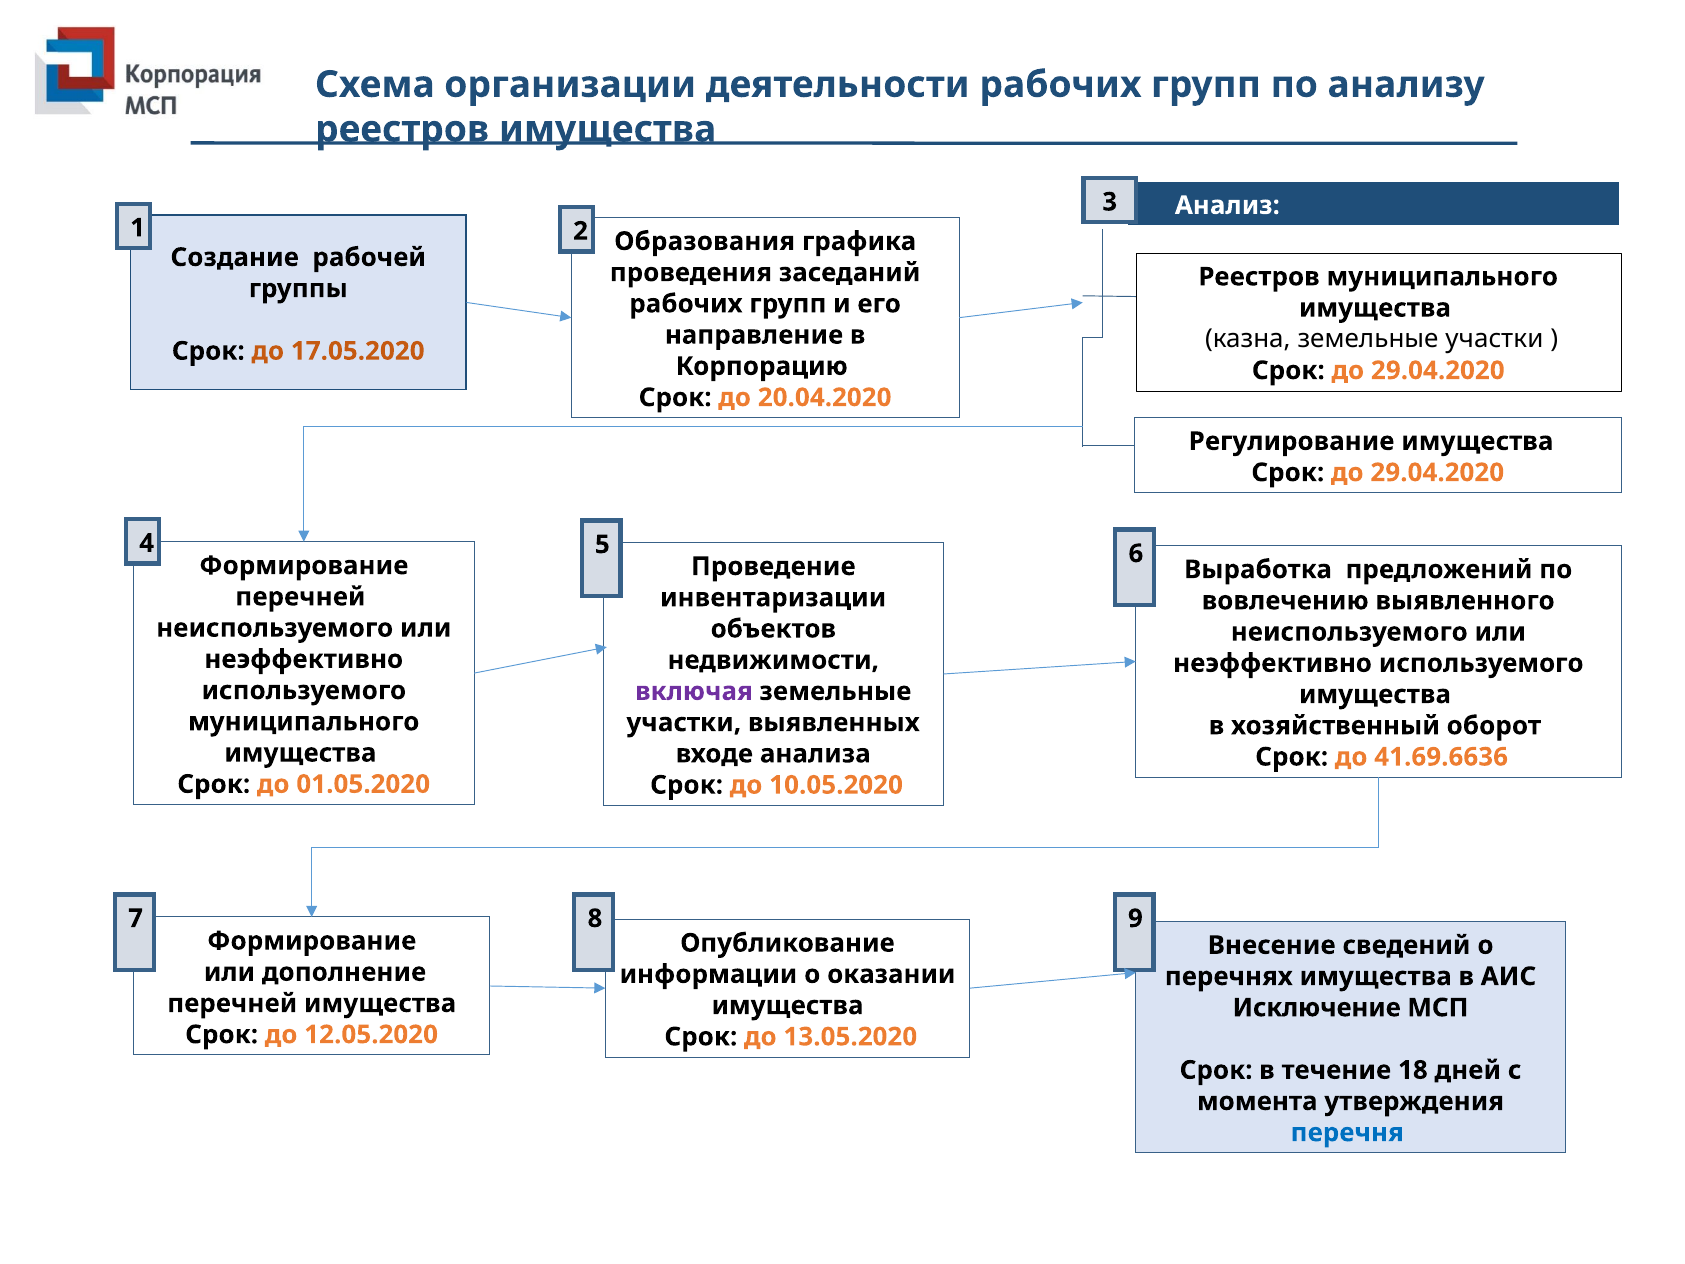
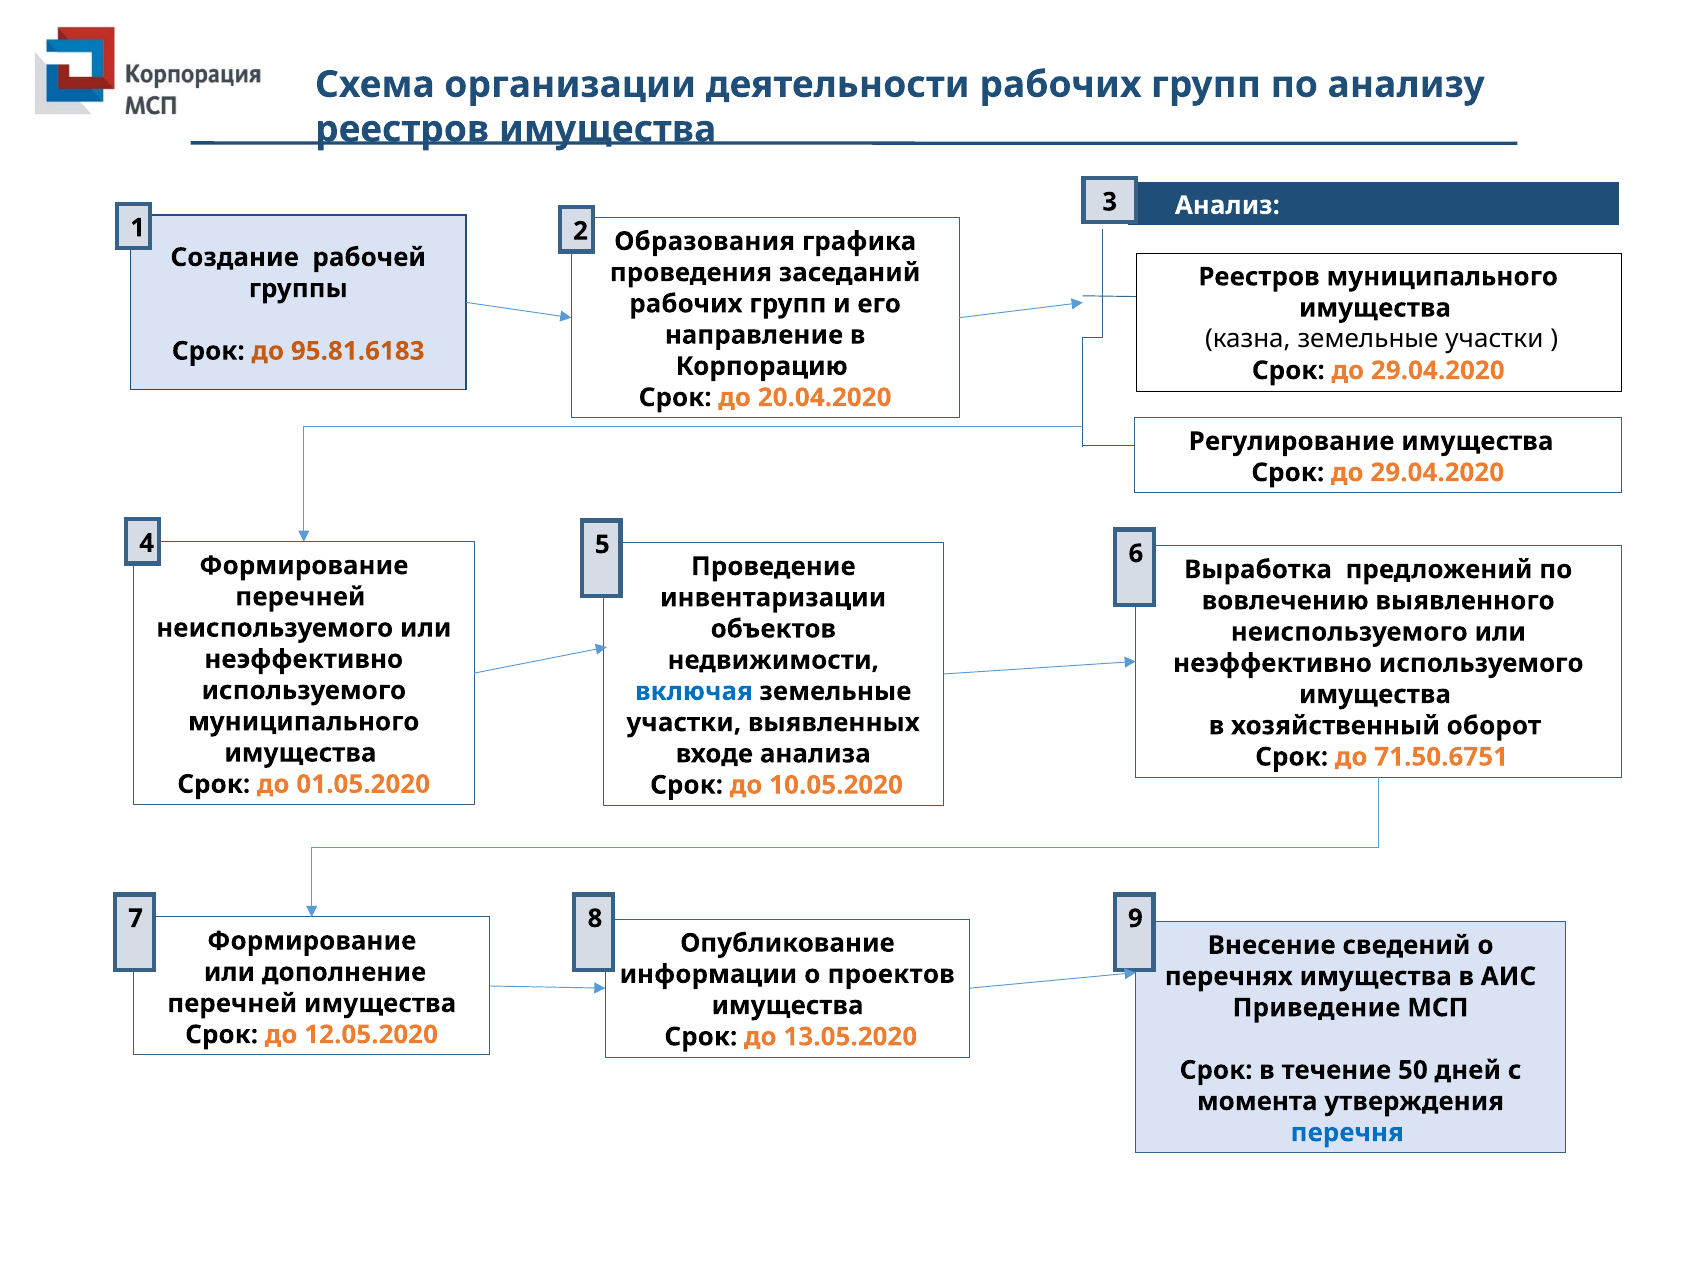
17.05.2020: 17.05.2020 -> 95.81.6183 (358, 351)
включая colour: purple -> blue (694, 691)
41.69.6636: 41.69.6636 -> 71.50.6751 (1441, 757)
оказании: оказании -> проектов (891, 974)
Исключение: Исключение -> Приведение (1316, 1008)
18: 18 -> 50 (1413, 1070)
